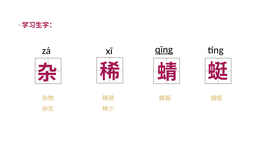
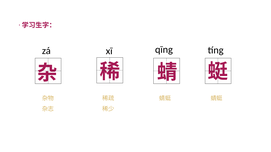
qīng underline: present -> none (164, 50)
